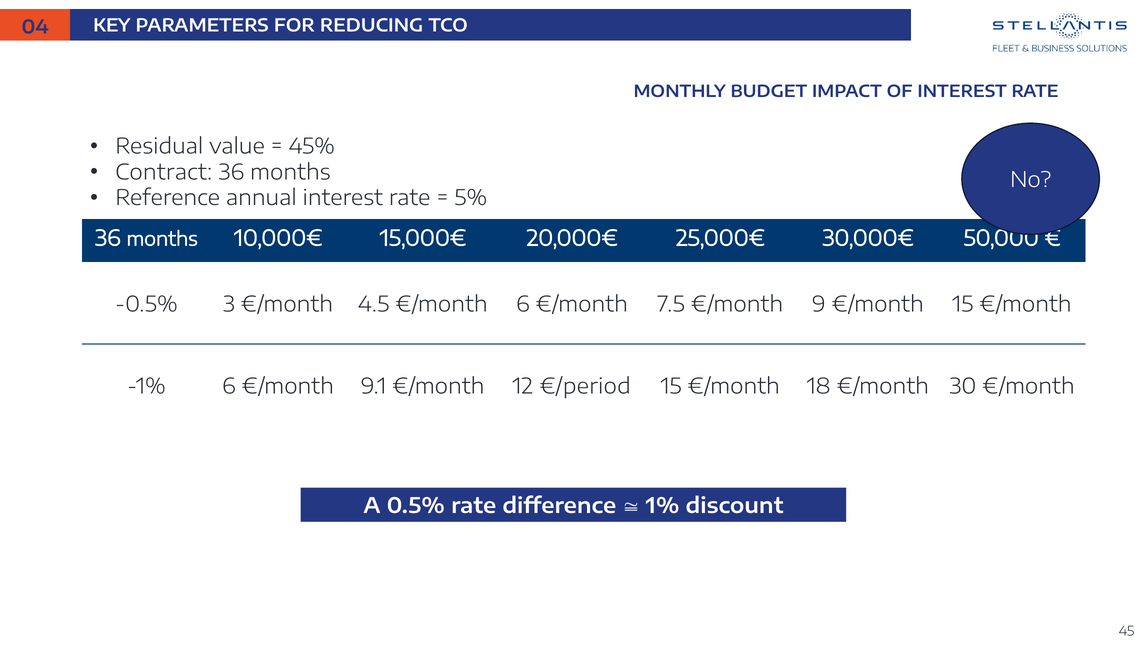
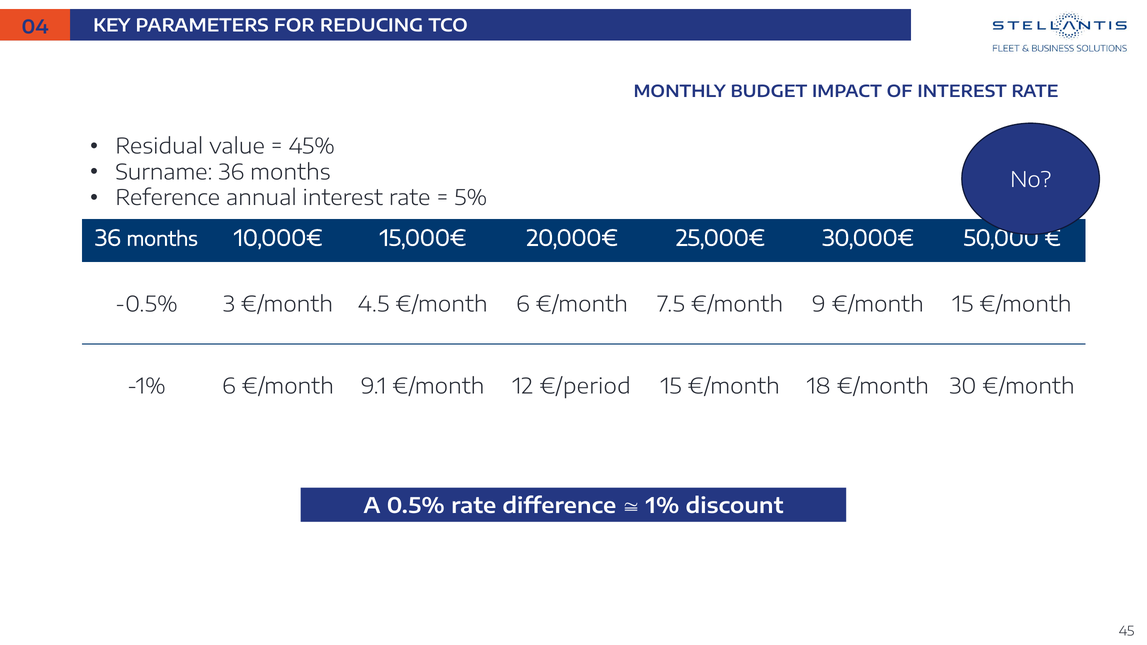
Contract: Contract -> Surname (164, 173)
